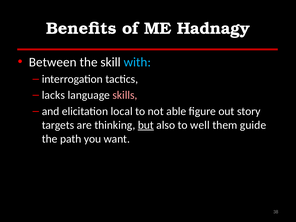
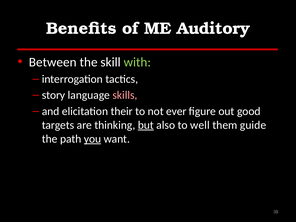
Hadnagy: Hadnagy -> Auditory (213, 29)
with colour: light blue -> light green (137, 62)
lacks: lacks -> story (53, 95)
local: local -> their (122, 111)
able: able -> ever (176, 111)
story: story -> good (249, 111)
you underline: none -> present (93, 139)
